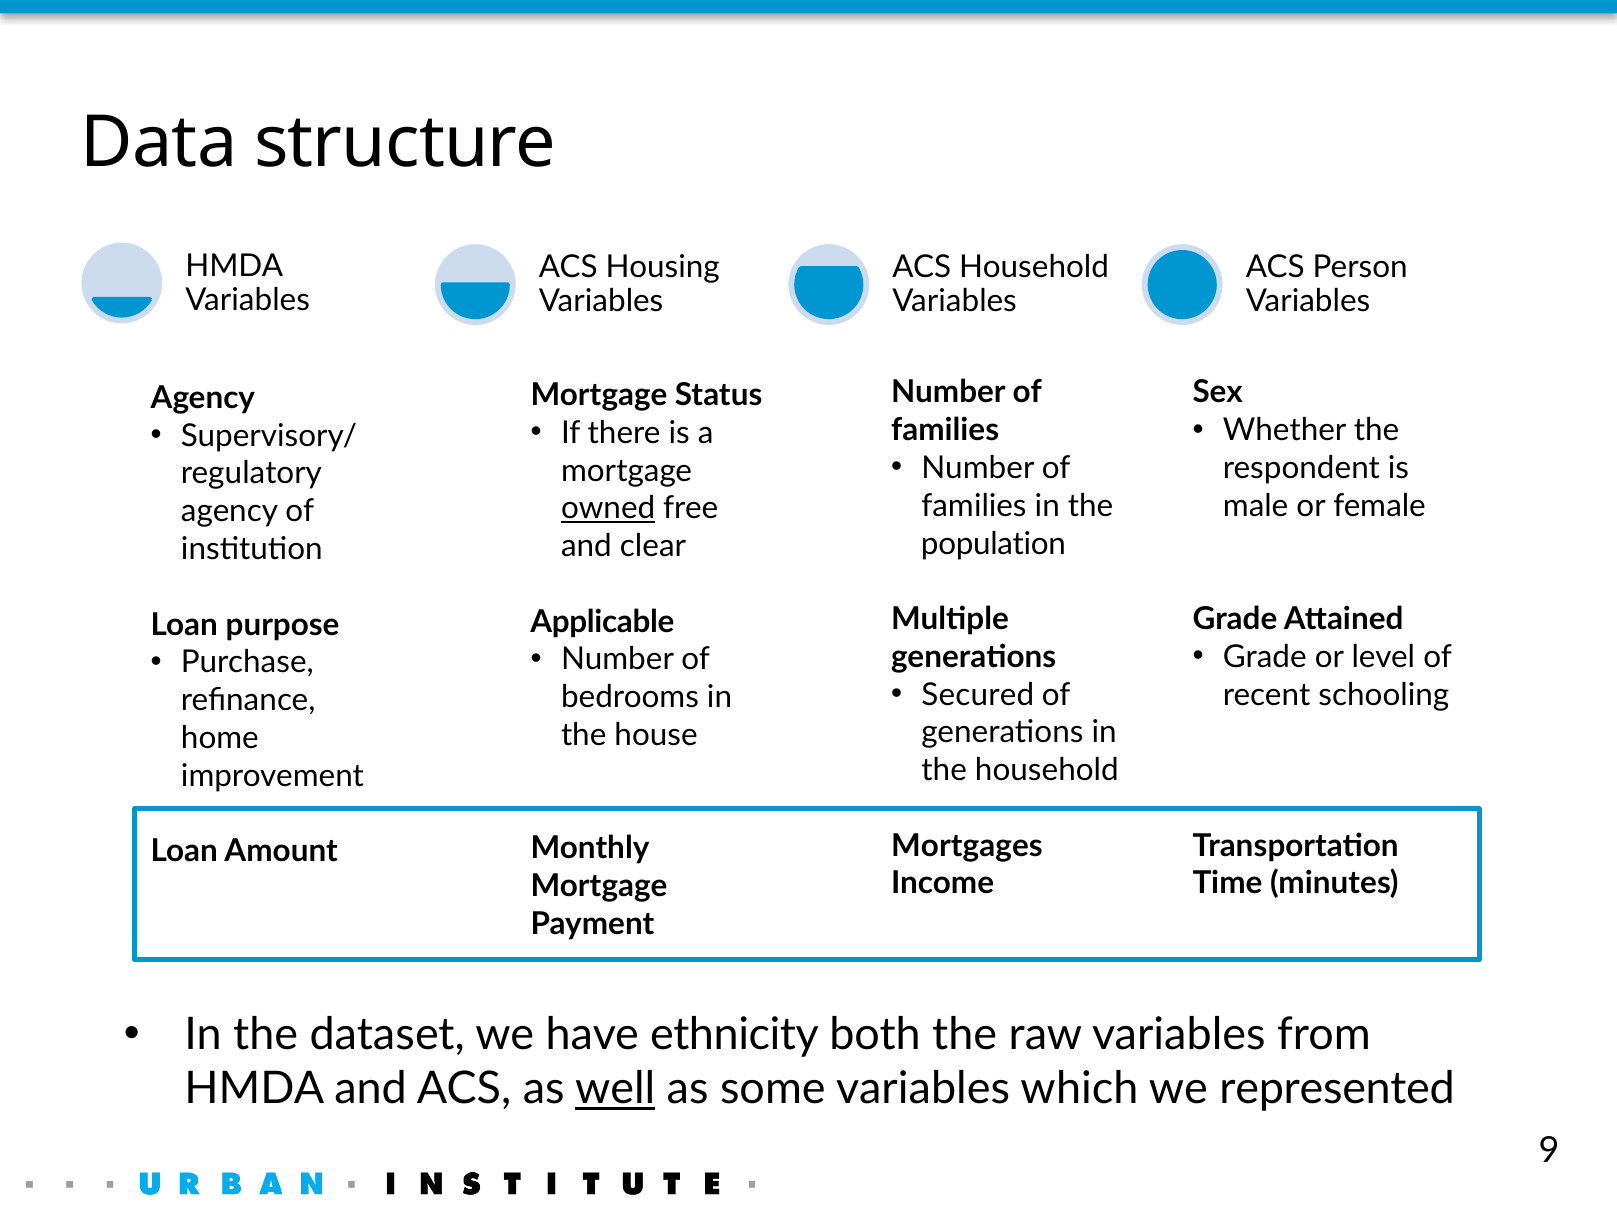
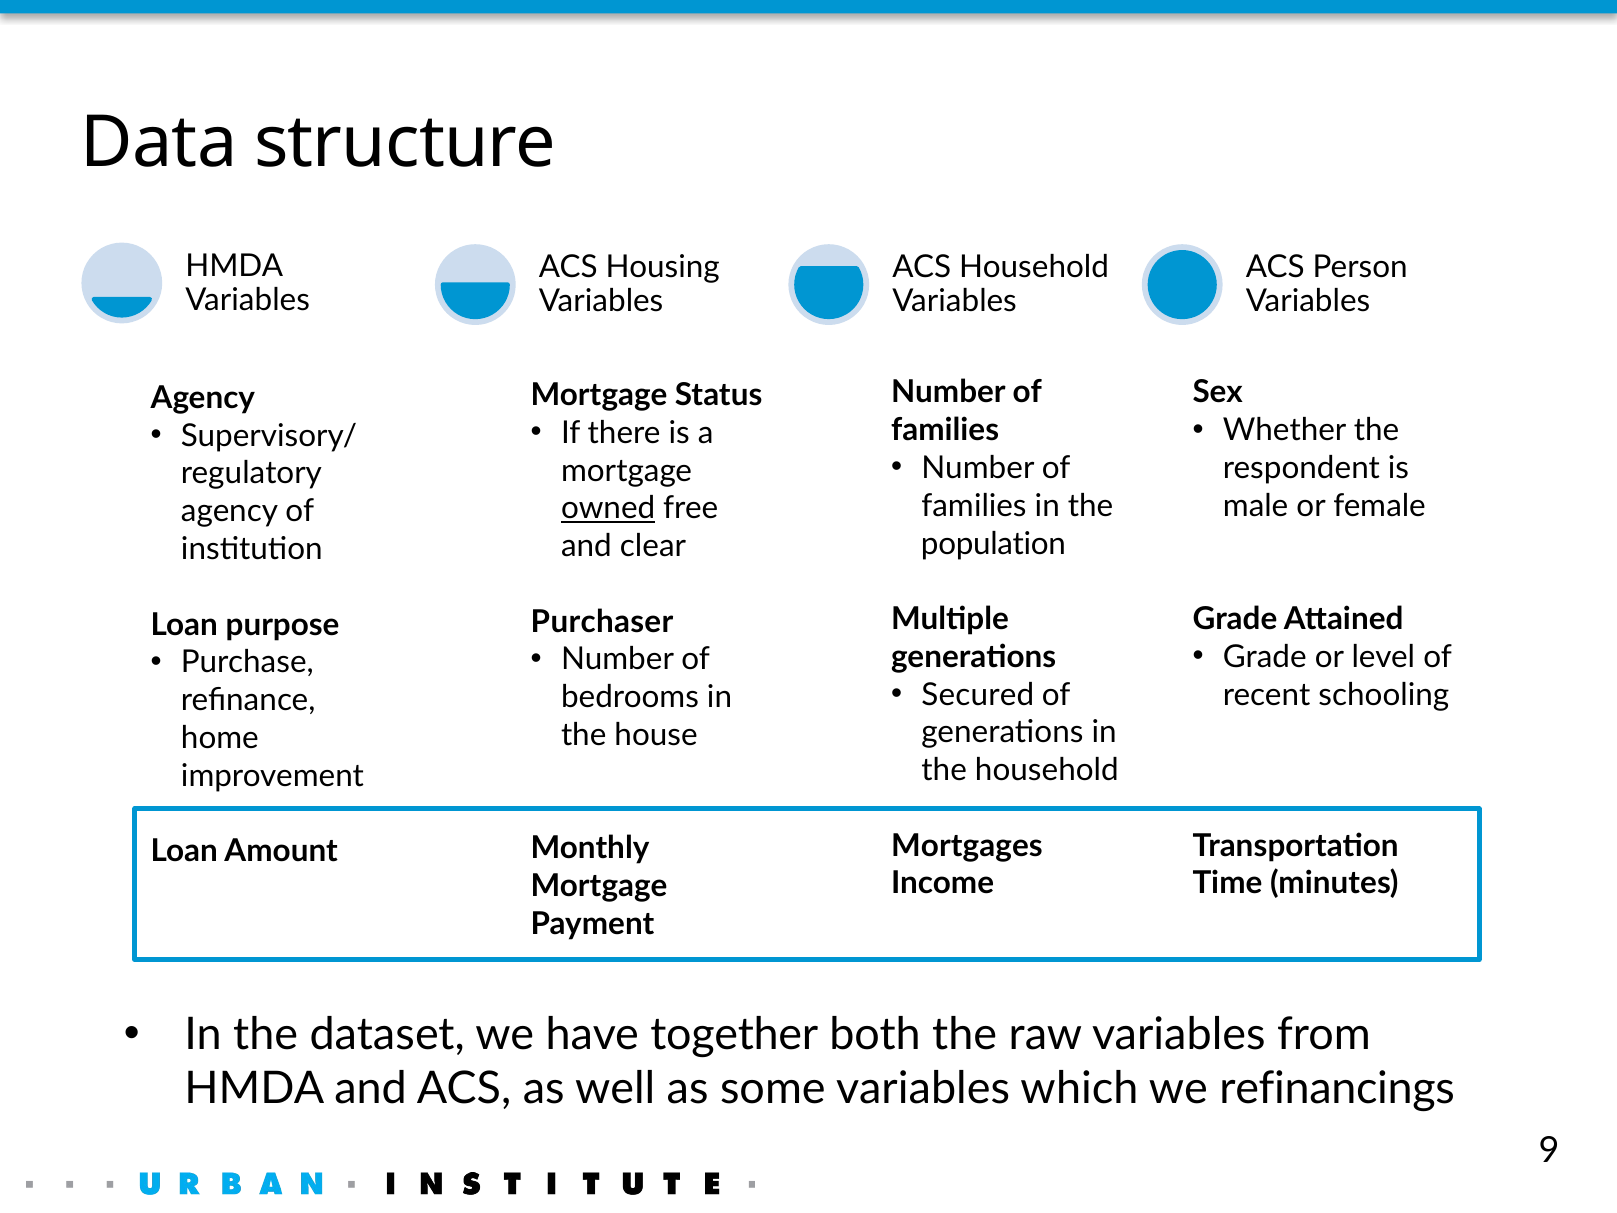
Applicable: Applicable -> Purchaser (602, 622)
ethnicity: ethnicity -> together (734, 1035)
well underline: present -> none (615, 1089)
represented: represented -> refinancings (1337, 1089)
